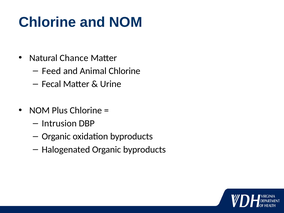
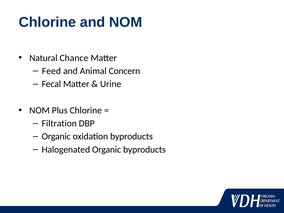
Animal Chlorine: Chlorine -> Concern (124, 71)
Intrusion: Intrusion -> Filtration (59, 123)
